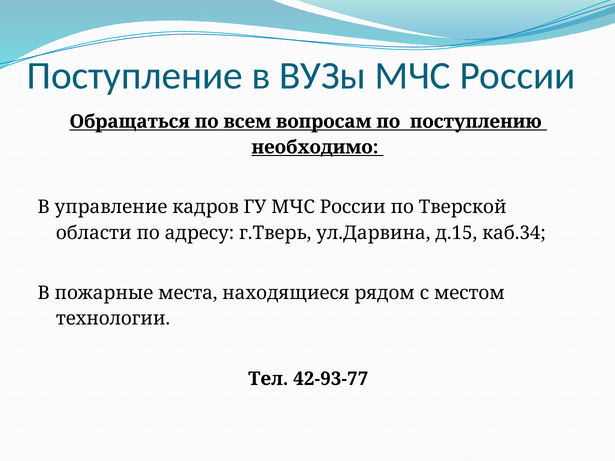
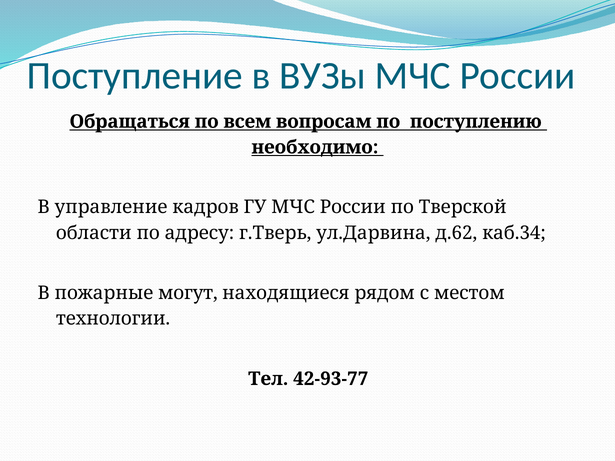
д.15: д.15 -> д.62 (456, 233)
места: места -> могут (188, 293)
